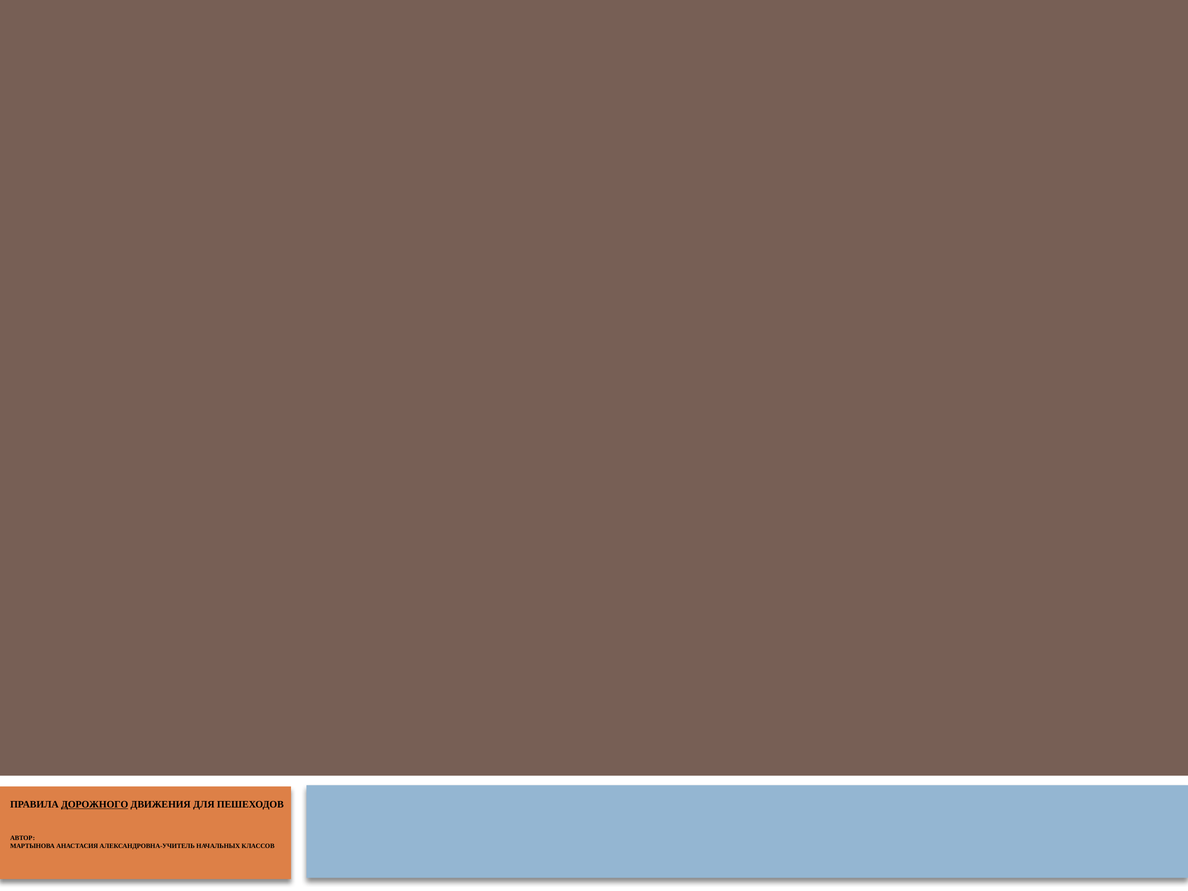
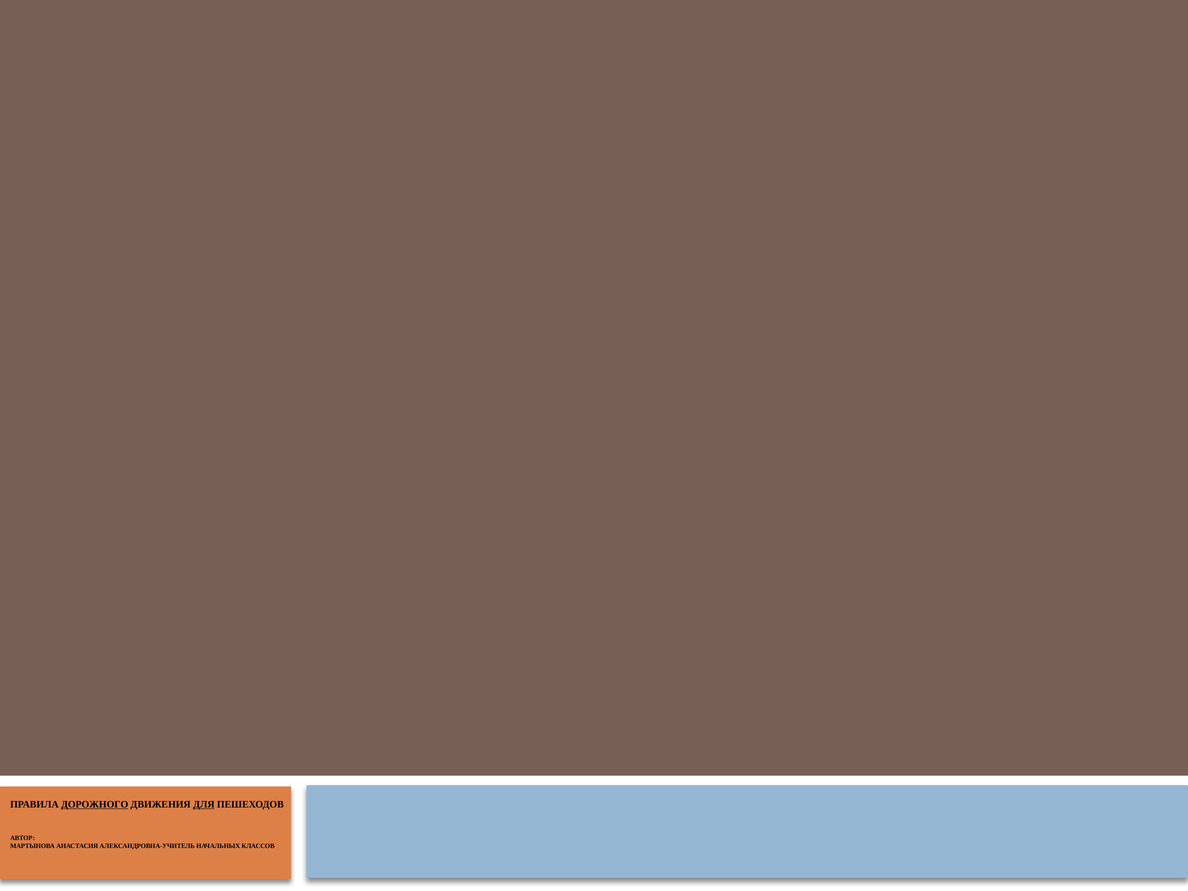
ДЛЯ underline: none -> present (204, 805)
